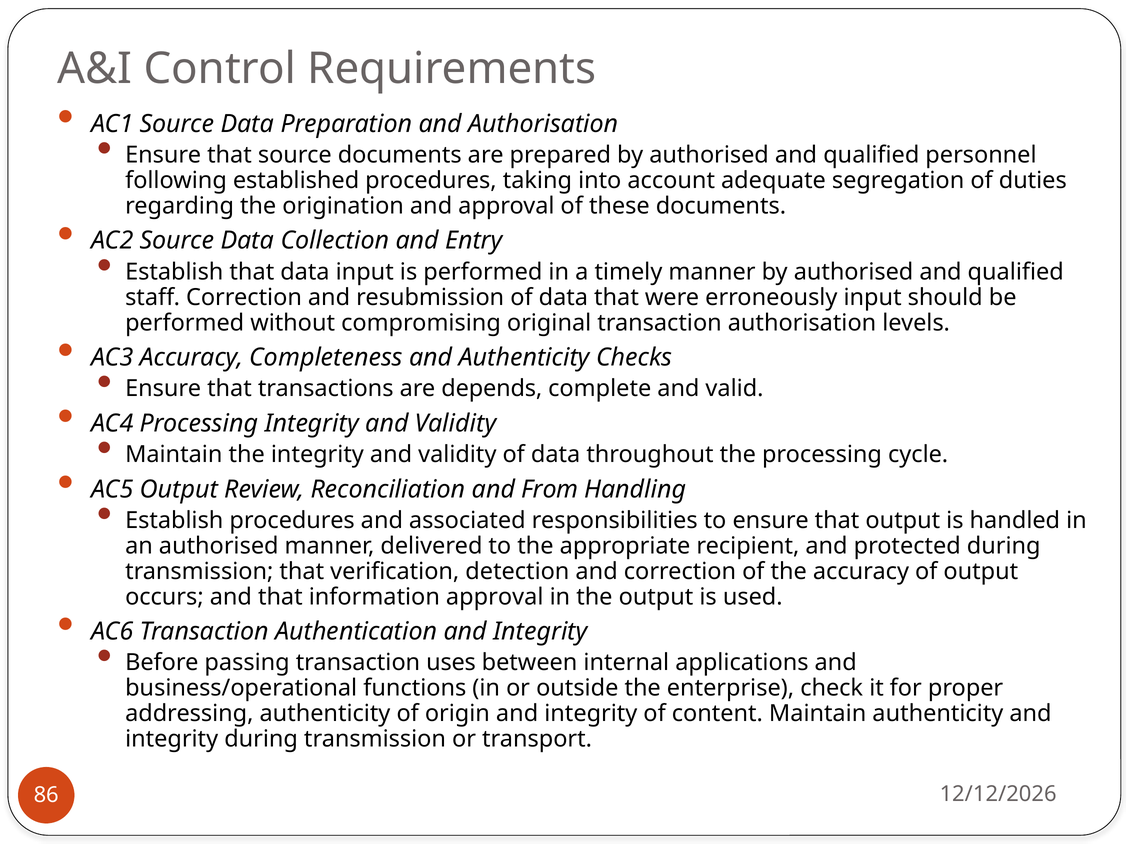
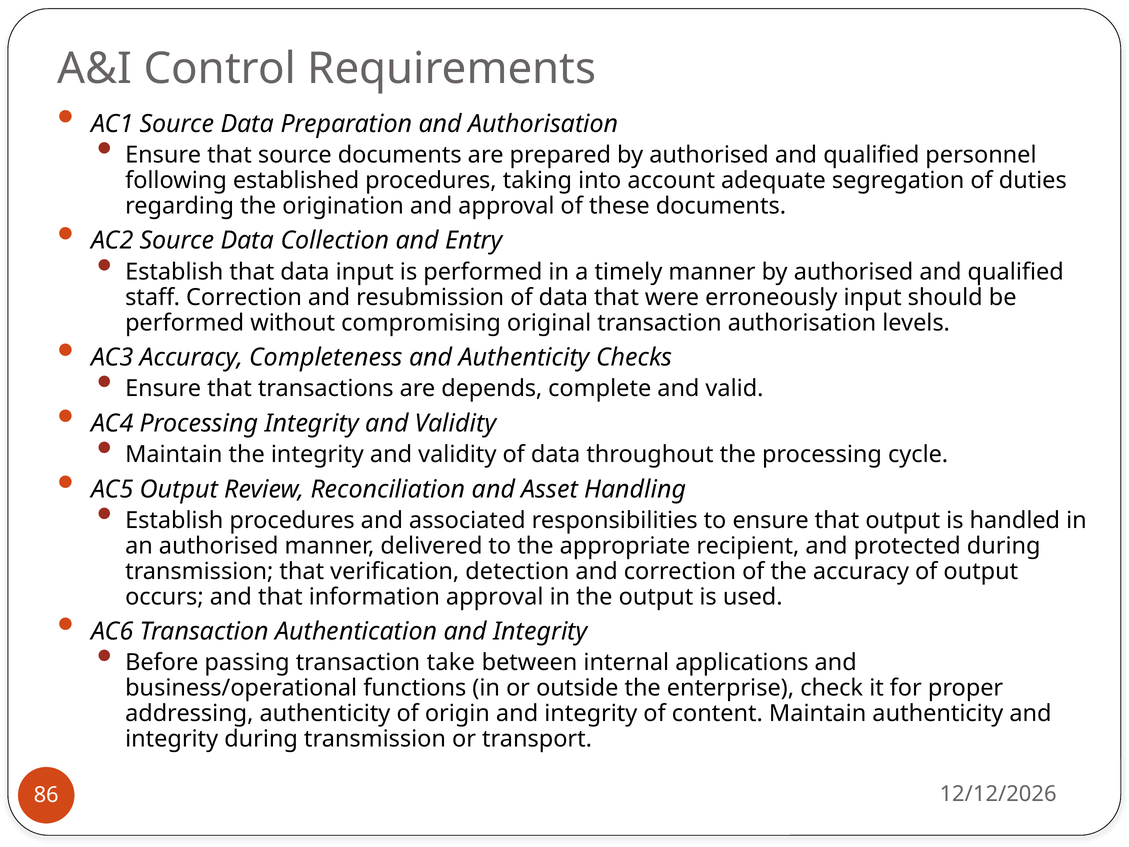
From: From -> Asset (550, 489)
uses: uses -> take (451, 662)
